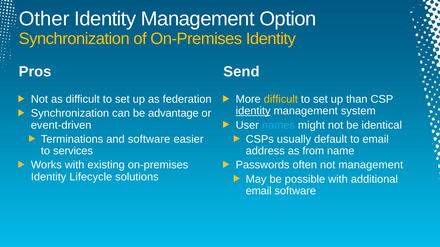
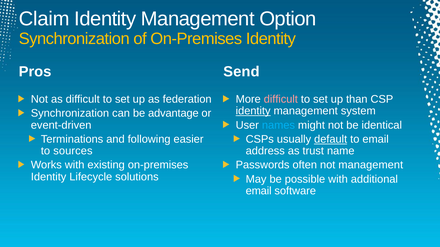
Other: Other -> Claim (44, 19)
difficult colour: yellow -> pink (281, 99)
and software: software -> following (149, 139)
default underline: none -> present (331, 139)
services: services -> sources (73, 151)
from: from -> trust (313, 151)
